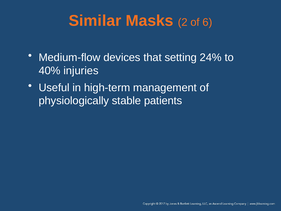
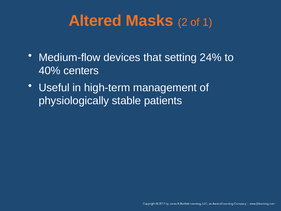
Similar: Similar -> Altered (95, 21)
6: 6 -> 1 (207, 22)
injuries: injuries -> centers (81, 71)
